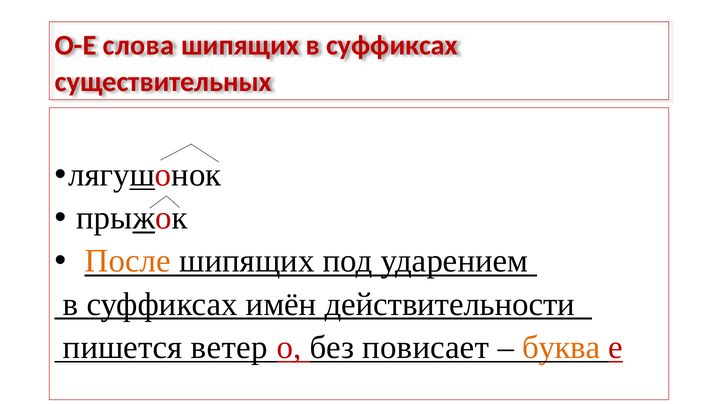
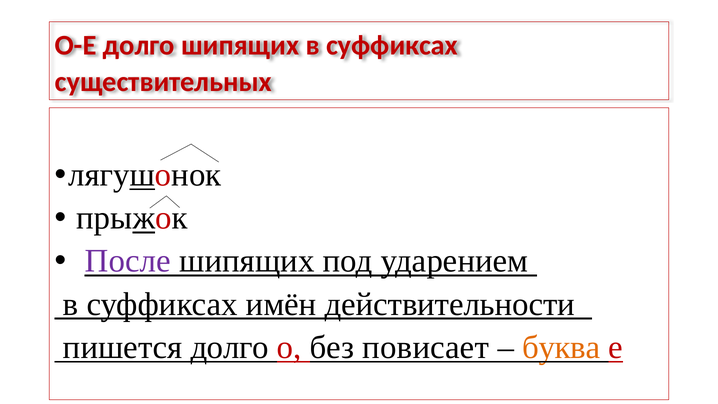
О-Е слова: слова -> долго (139, 46)
После colour: orange -> purple (128, 261)
пишется ветер: ветер -> долго (230, 347)
